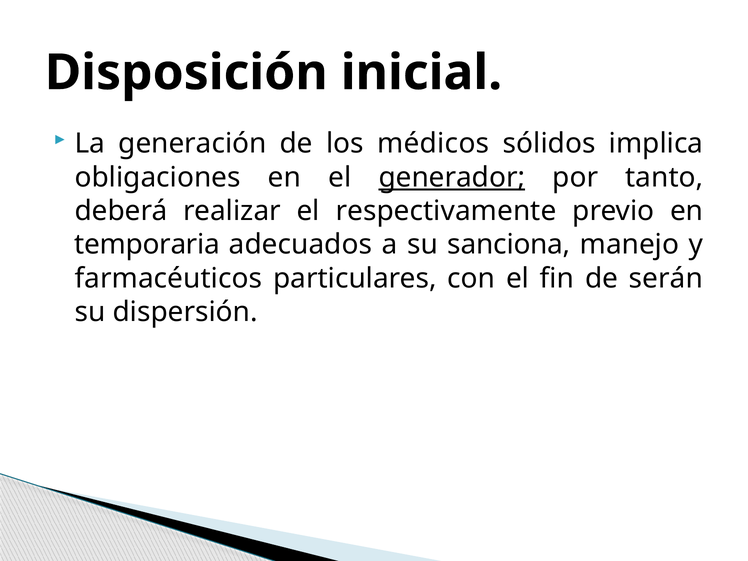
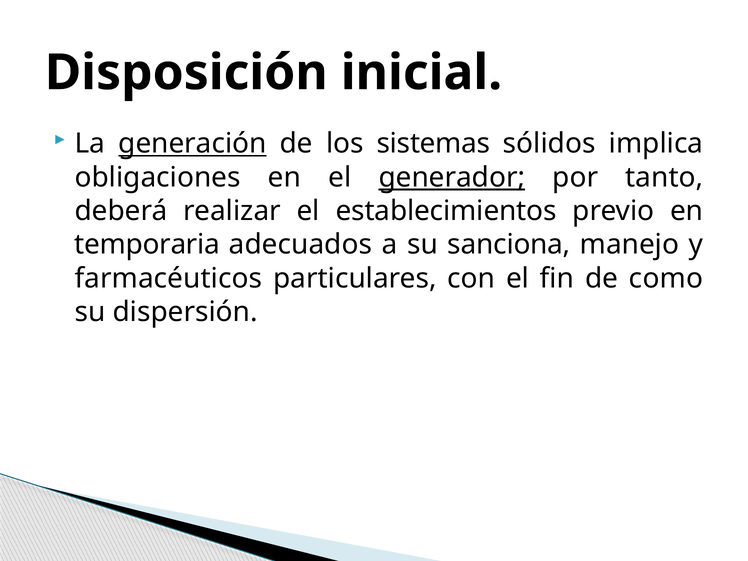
generación underline: none -> present (192, 144)
médicos: médicos -> sistemas (434, 144)
respectivamente: respectivamente -> establecimientos (446, 211)
serán: serán -> como (666, 278)
